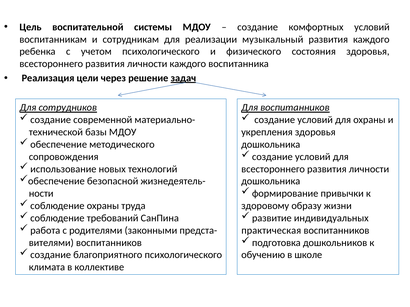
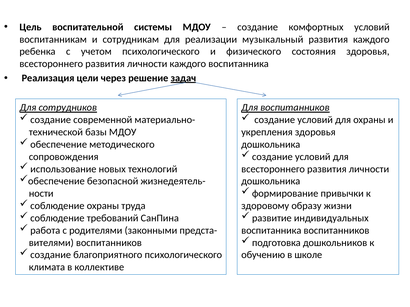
практическая: практическая -> воспитанника (271, 231)
